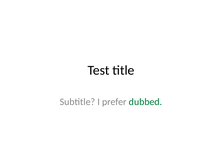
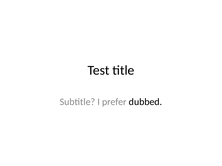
dubbed colour: green -> black (145, 102)
